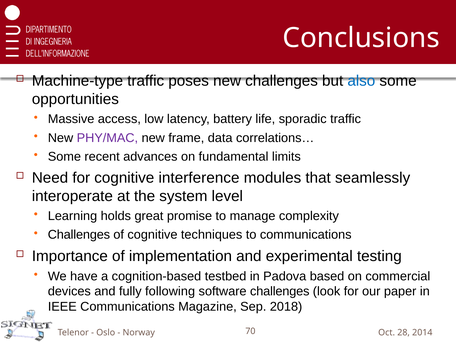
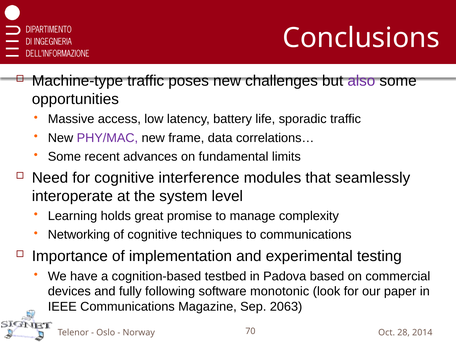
also colour: blue -> purple (361, 81)
Challenges: Challenges -> Networking (79, 235)
software challenges: challenges -> monotonic (280, 291)
2018: 2018 -> 2063 (286, 307)
